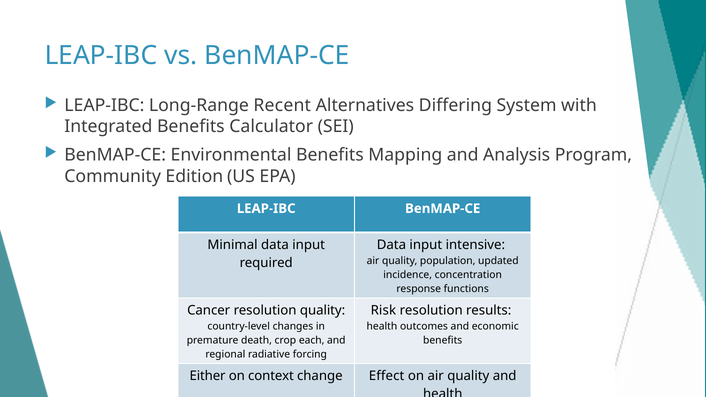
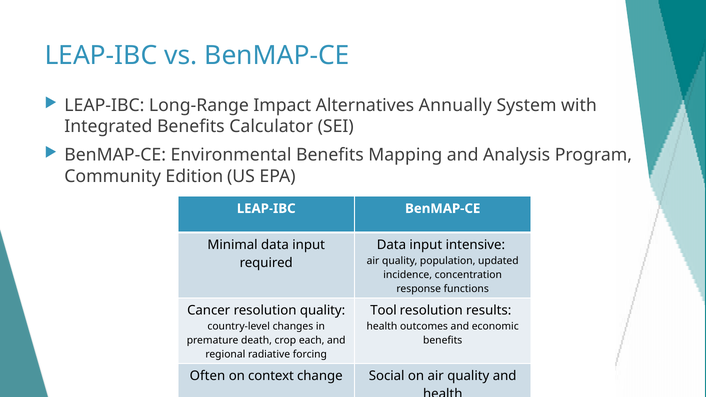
Recent: Recent -> Impact (282, 105)
Differing: Differing -> Annually (455, 105)
Risk: Risk -> Tool (383, 311)
Either: Either -> Often (207, 376)
Effect: Effect -> Social (387, 376)
